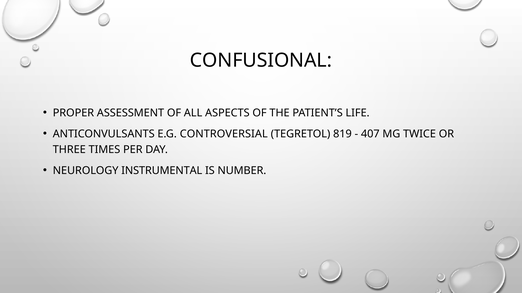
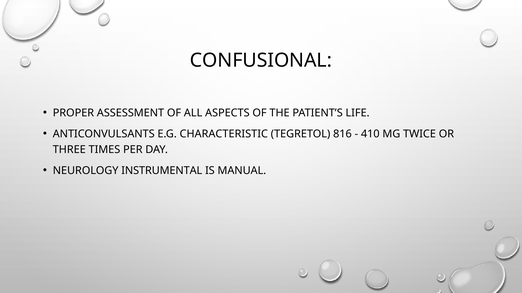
CONTROVERSIAL: CONTROVERSIAL -> CHARACTERISTIC (224, 134)
819: 819 -> 816 (342, 134)
407: 407 -> 410 (370, 134)
NUMBER: NUMBER -> MANUAL (242, 171)
